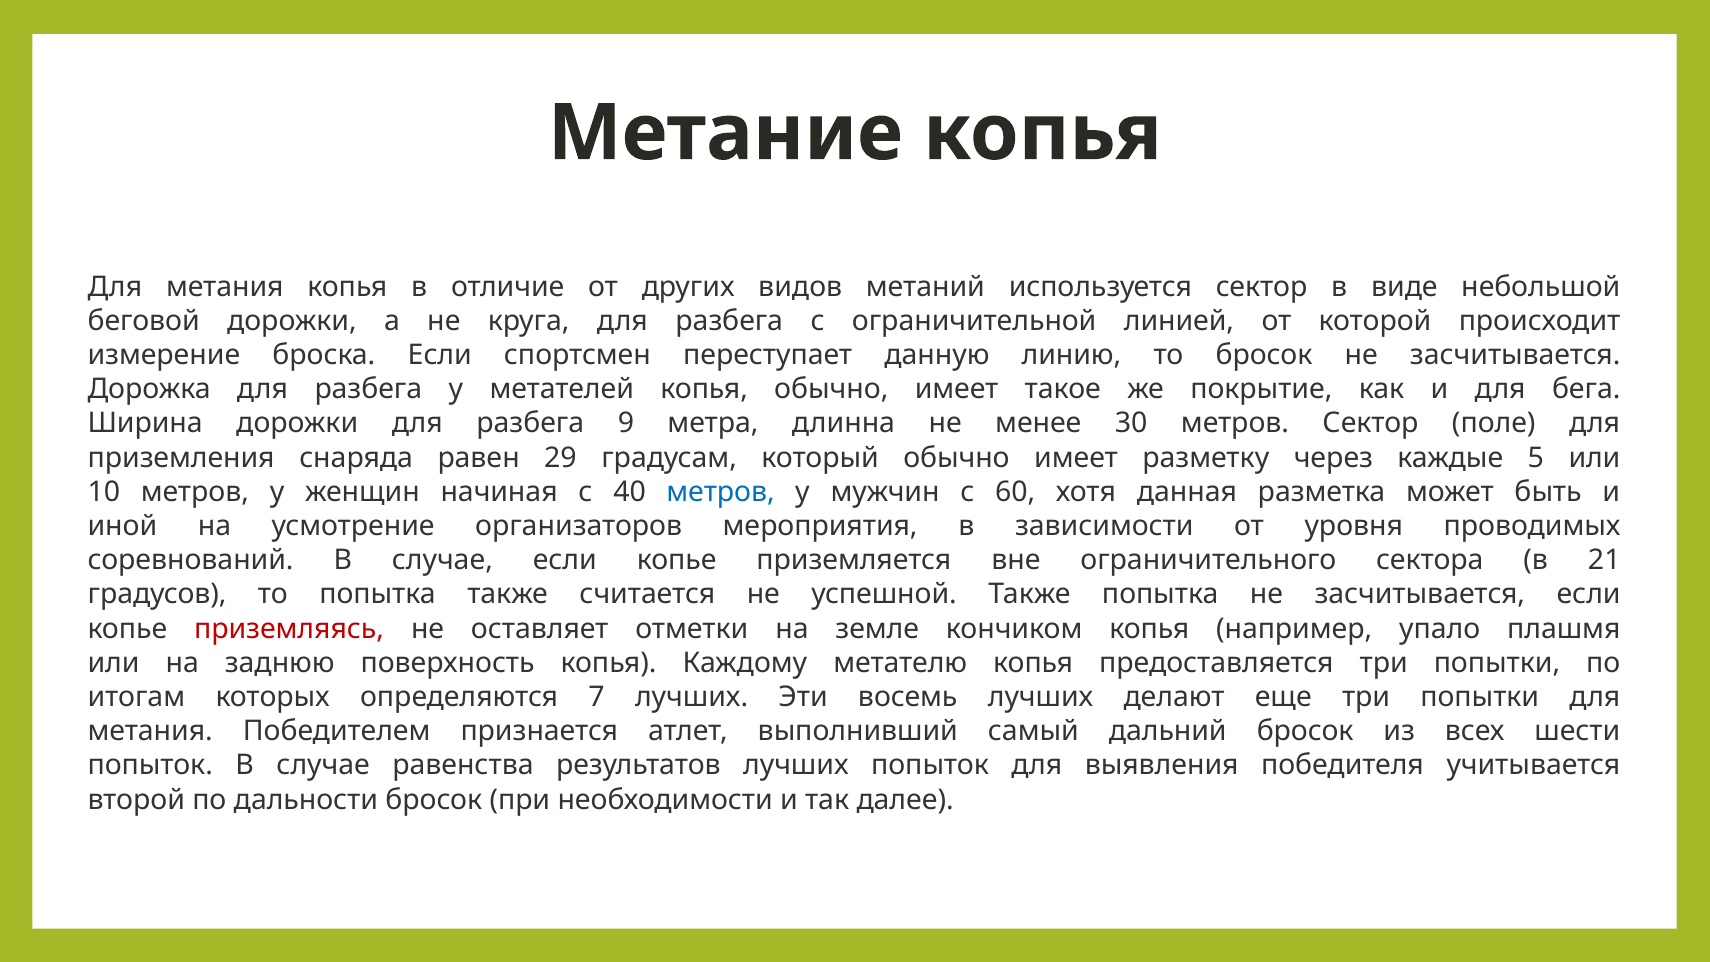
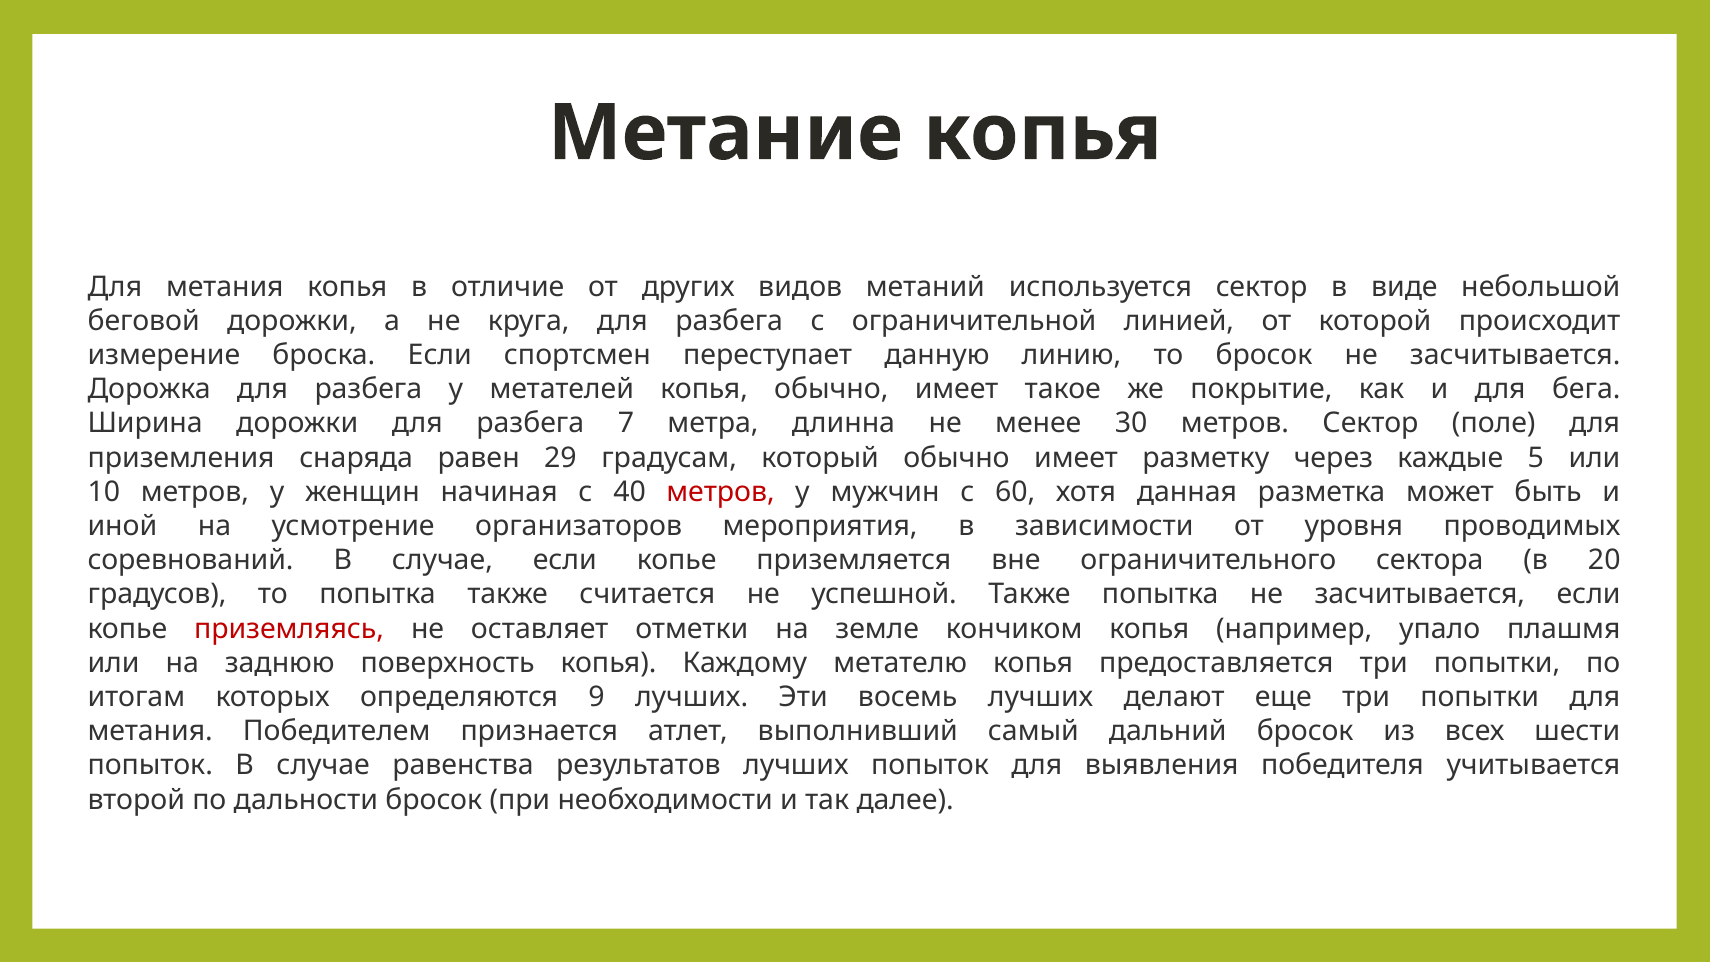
9: 9 -> 7 (626, 424)
метров colour: blue -> red (721, 492)
21: 21 -> 20 (1604, 560)
7: 7 -> 9 (597, 697)
